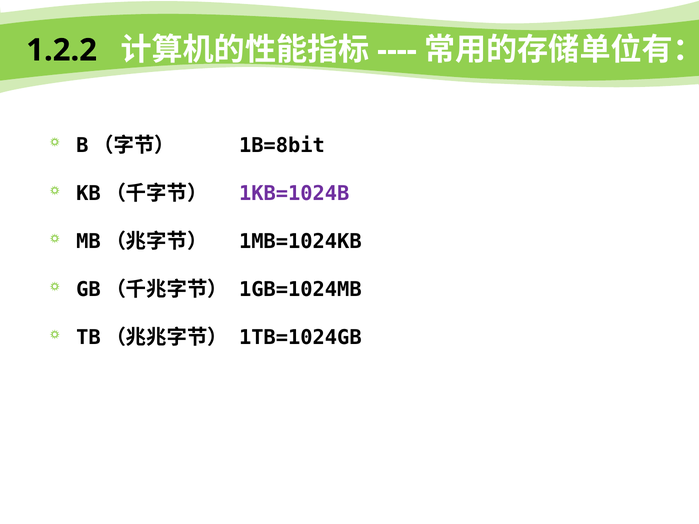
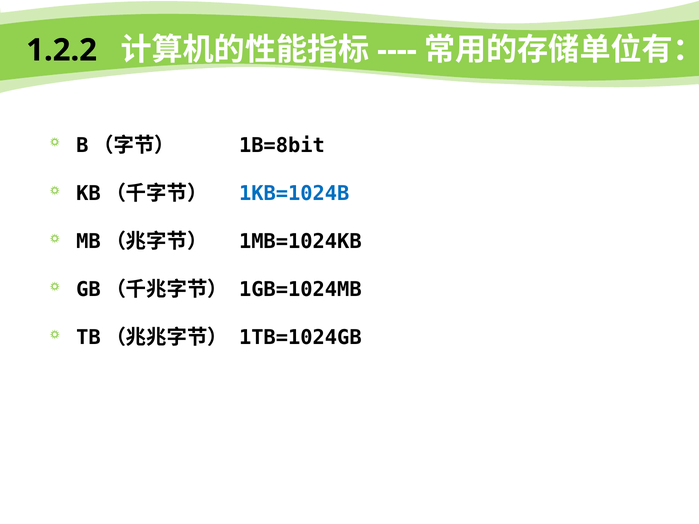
1KB=1024B colour: purple -> blue (294, 194)
